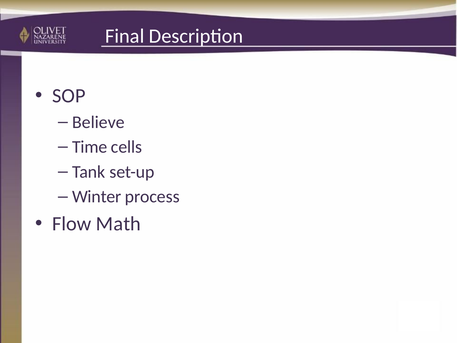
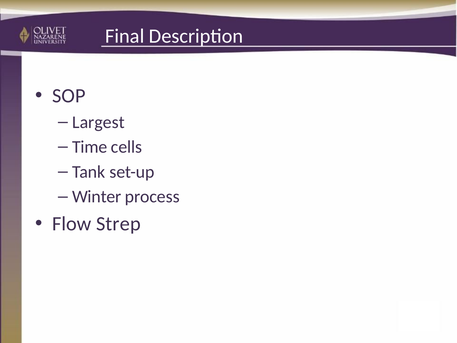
Believe: Believe -> Largest (98, 122)
Math: Math -> Strep (118, 224)
